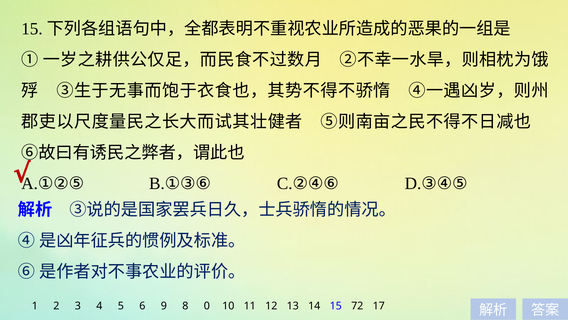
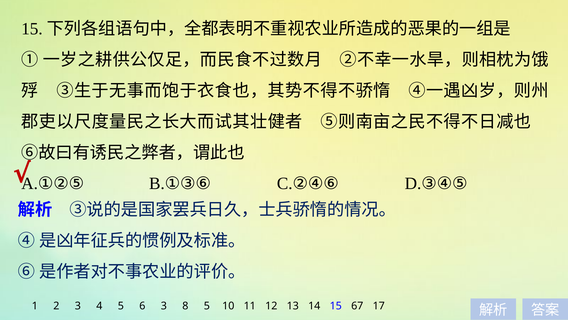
6 9: 9 -> 3 (164, 306)
8 0: 0 -> 5 (207, 306)
72: 72 -> 67 (357, 306)
